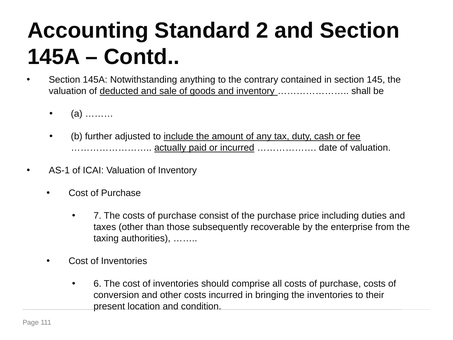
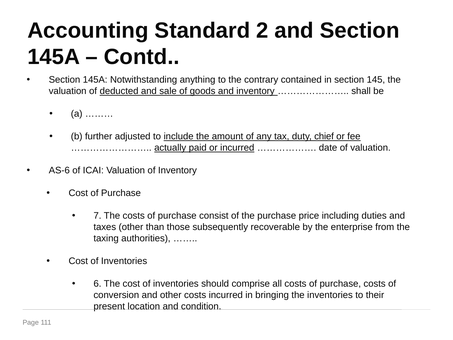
cash: cash -> chief (324, 136)
AS-1: AS-1 -> AS-6 (59, 170)
